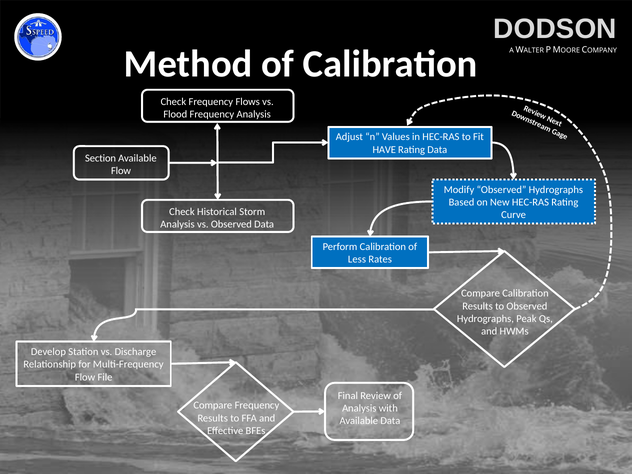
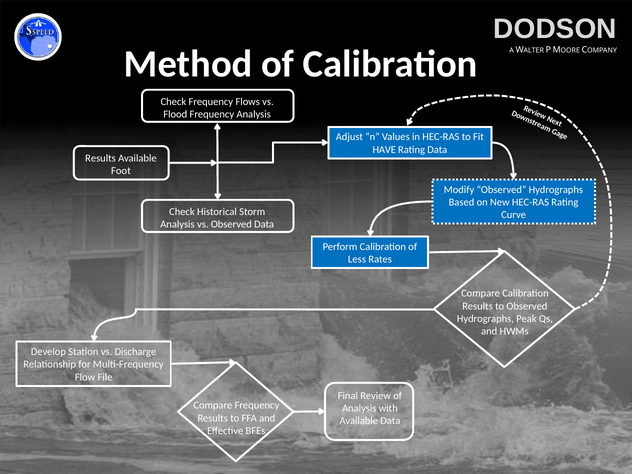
Section: Section -> Results (101, 158)
Flow: Flow -> Foot (121, 171)
